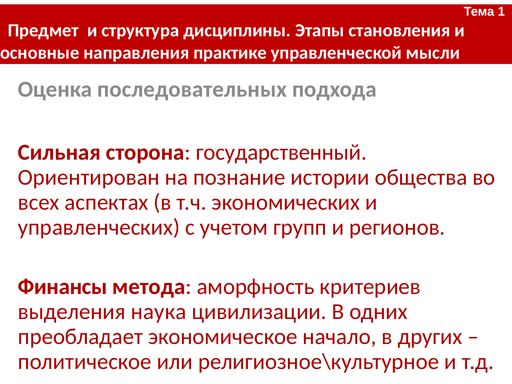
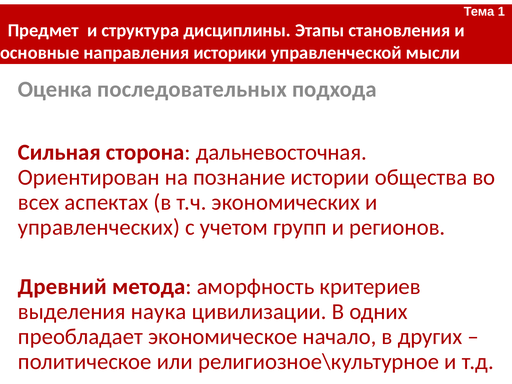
практике: практике -> историки (230, 53)
государственный: государственный -> дальневосточная (281, 152)
Финансы: Финансы -> Древний (62, 287)
